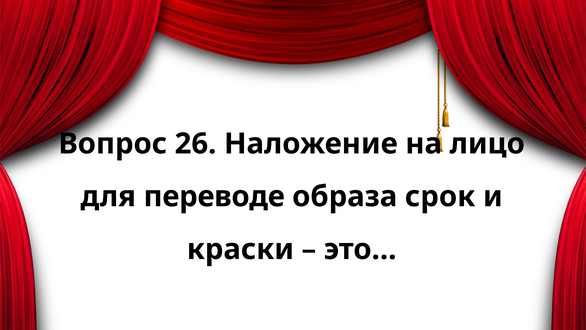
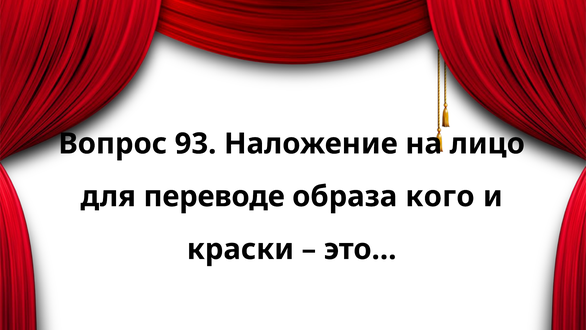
26: 26 -> 93 (196, 144)
срок: срок -> кого (440, 196)
